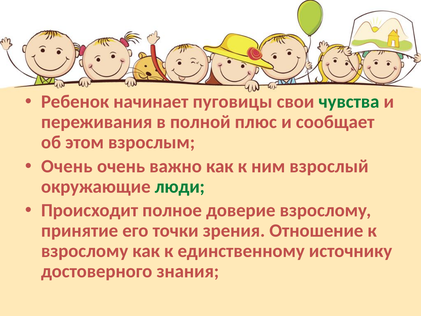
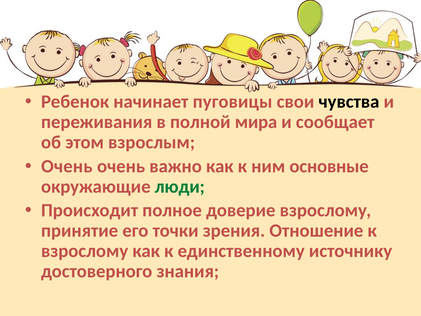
чувства colour: green -> black (349, 102)
плюс: плюс -> мира (256, 122)
взрослый: взрослый -> основные (329, 166)
